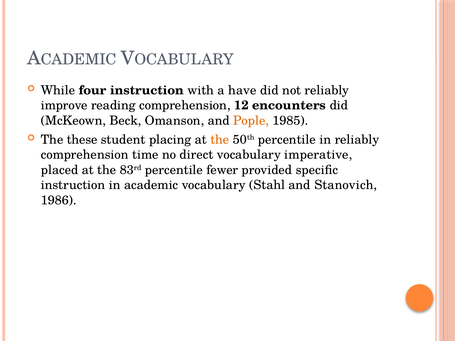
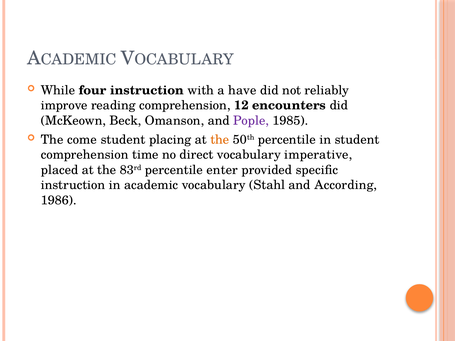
Pople colour: orange -> purple (251, 121)
these: these -> come (82, 140)
in reliably: reliably -> student (357, 140)
fewer: fewer -> enter (222, 170)
Stanovich: Stanovich -> According (346, 185)
